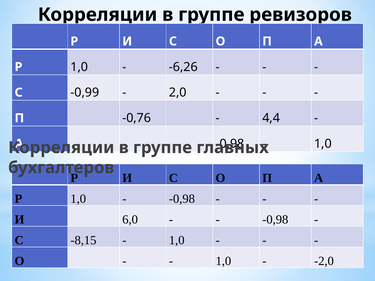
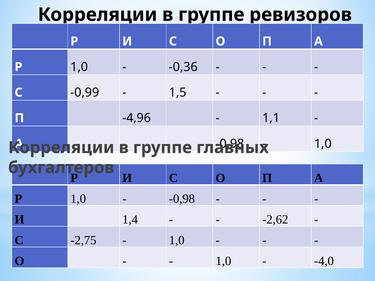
-6,26: -6,26 -> -0,36 (183, 67)
2,0: 2,0 -> 1,5 (178, 93)
-0,76: -0,76 -> -4,96 (137, 118)
4,4: 4,4 -> 1,1 (271, 118)
6,0: 6,0 -> 1,4 (130, 220)
-0,98: -0,98 -> -2,62 (275, 220)
-8,15: -8,15 -> -2,75 (83, 240)
-2,0: -2,0 -> -4,0 (324, 261)
